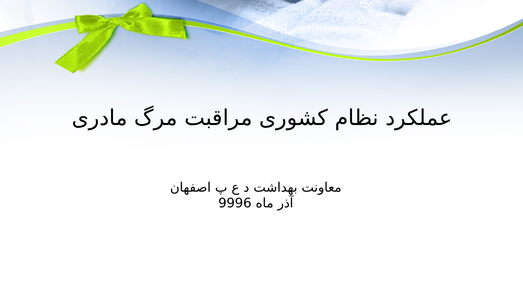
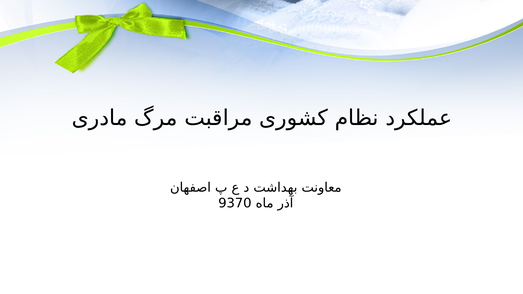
9996: 9996 -> 9370 (235, 203)
